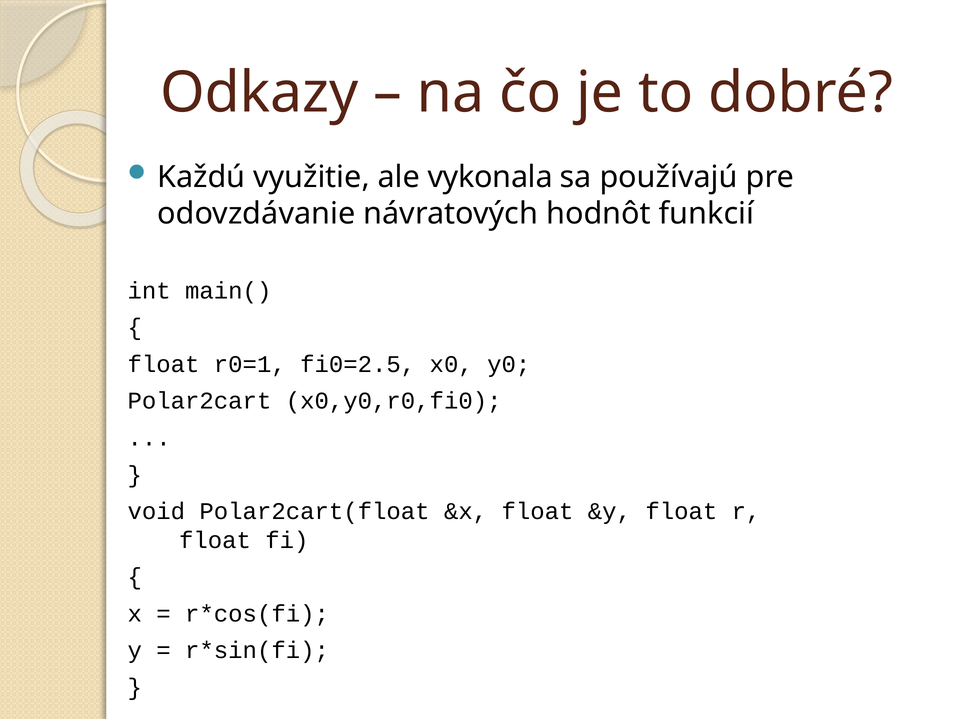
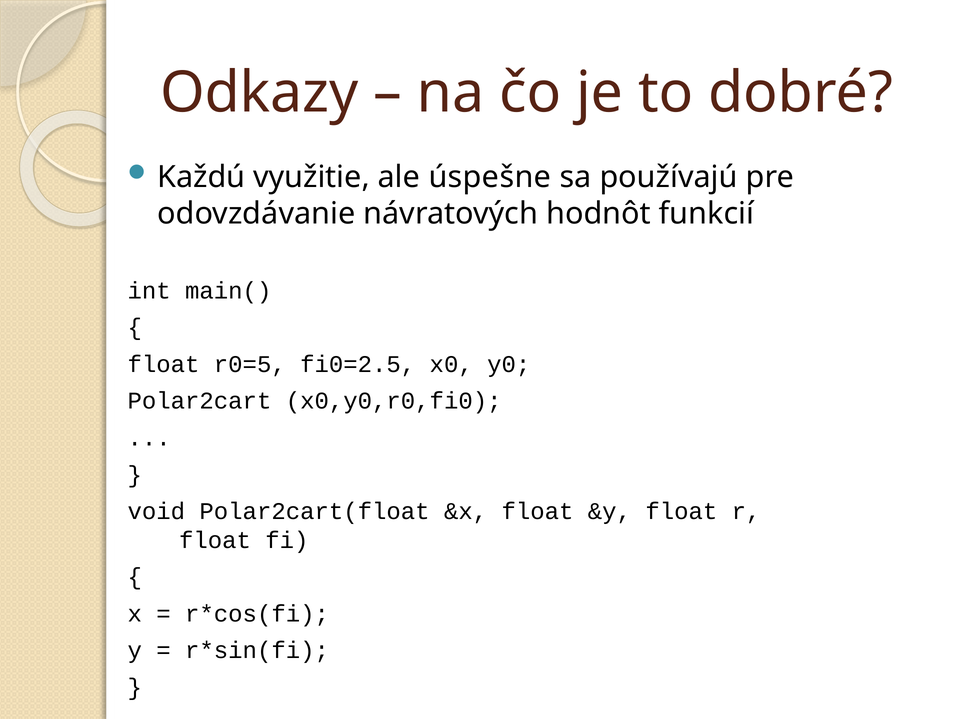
vykonala: vykonala -> úspešne (490, 177)
r0=1: r0=1 -> r0=5 (250, 364)
